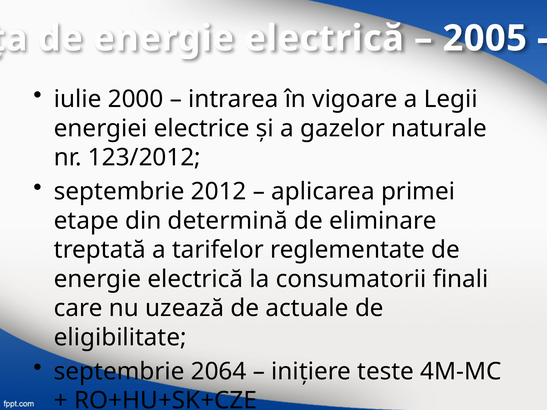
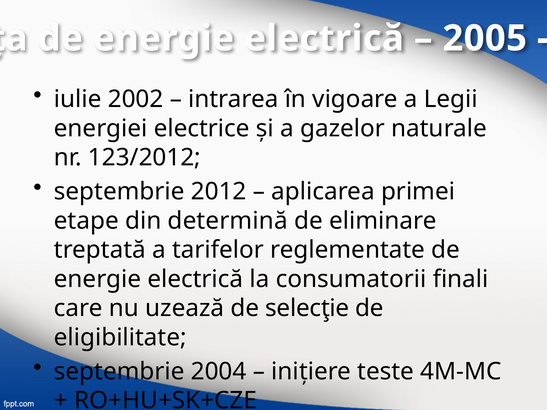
2000: 2000 -> 2002 (136, 99)
actuale: actuale -> selecţie (307, 308)
2064: 2064 -> 2004 (219, 372)
